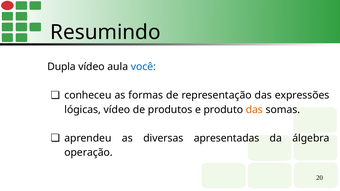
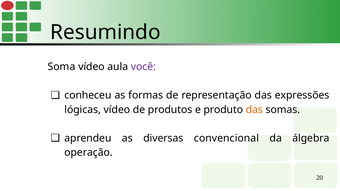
Dupla: Dupla -> Soma (61, 67)
você colour: blue -> purple (143, 67)
apresentadas: apresentadas -> convencional (227, 138)
